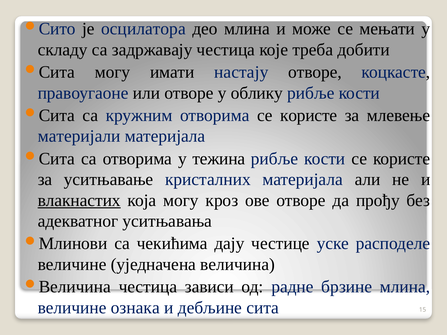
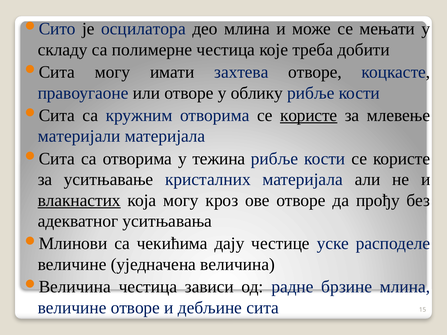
задржавају: задржавају -> полимерне (152, 50)
настају: настају -> захтева (241, 72)
користе underline: none -> present (309, 115)
величине ознака: ознака -> отворе (135, 308)
